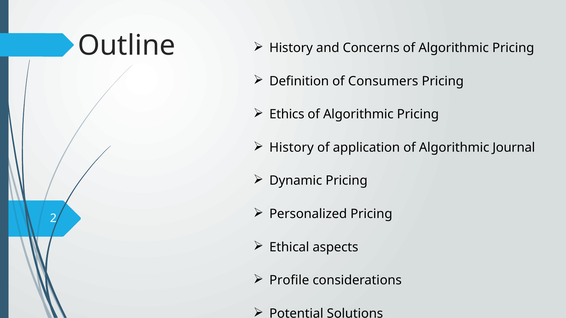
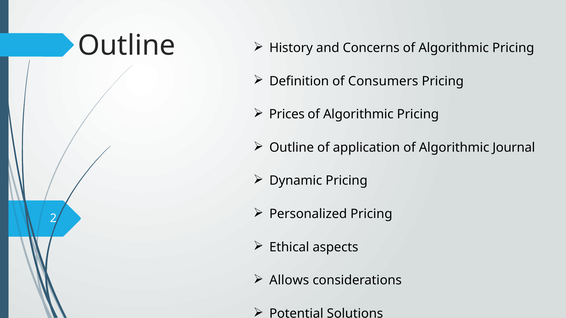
Ethics: Ethics -> Prices (287, 114)
History: History -> Outline (292, 148)
Profile: Profile -> Allows (289, 281)
